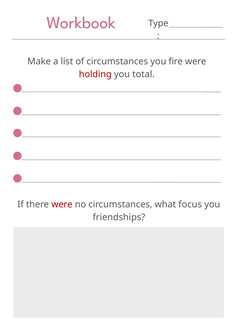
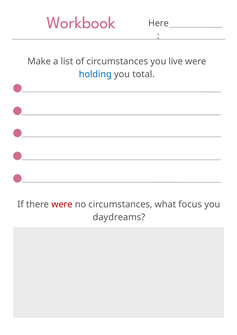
Type: Type -> Here (158, 23)
fire: fire -> live (176, 61)
holding colour: red -> blue (95, 74)
friendships: friendships -> daydreams (119, 218)
